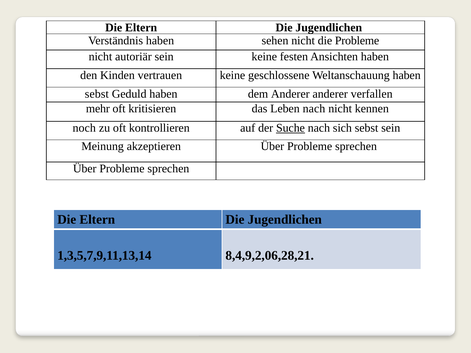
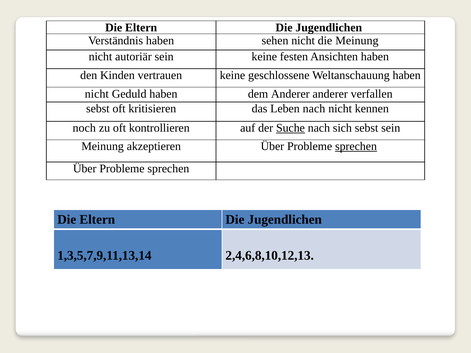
die Probleme: Probleme -> Meinung (357, 41)
sebst: sebst -> nicht (97, 94)
mehr: mehr -> sebst (98, 109)
sprechen underline: none -> present (356, 147)
8,4,9,2,06,28,21: 8,4,9,2,06,28,21 -> 2,4,6,8,10,12,13 (270, 256)
